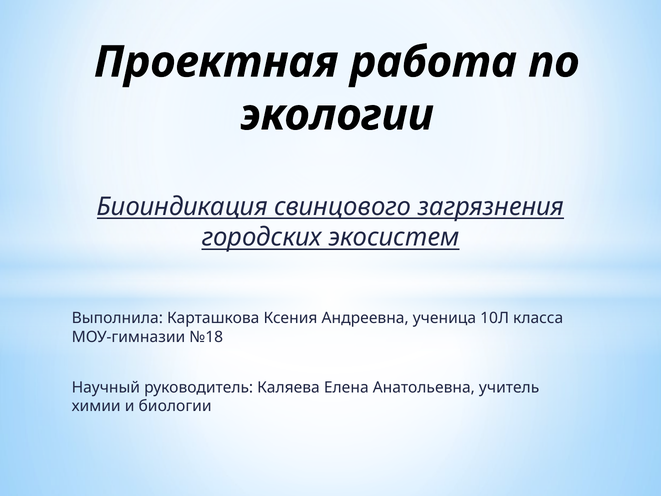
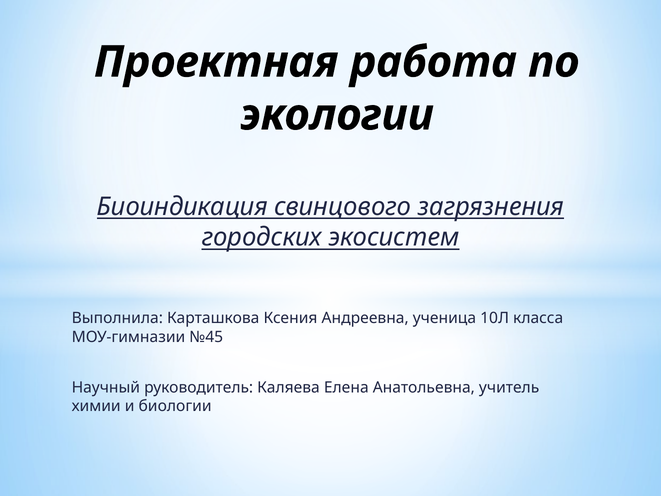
№18: №18 -> №45 (206, 337)
